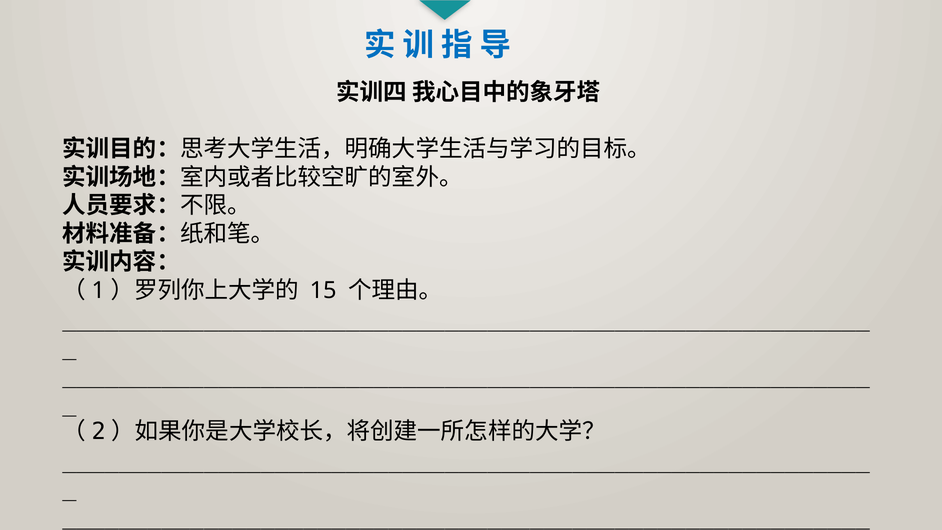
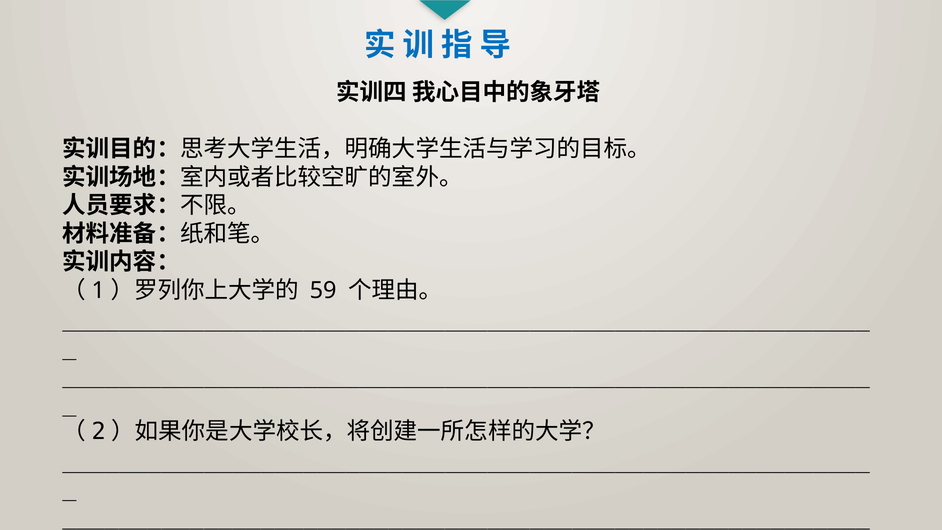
15: 15 -> 59 (323, 290)
